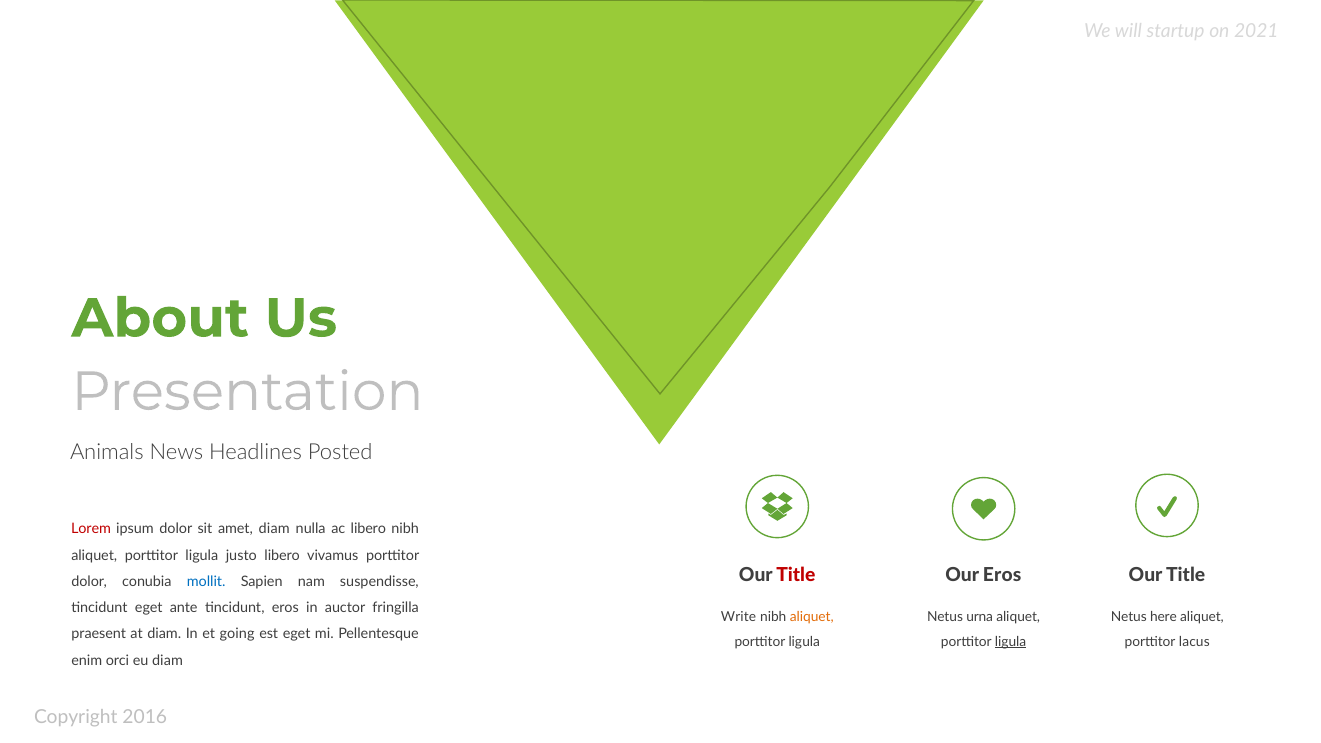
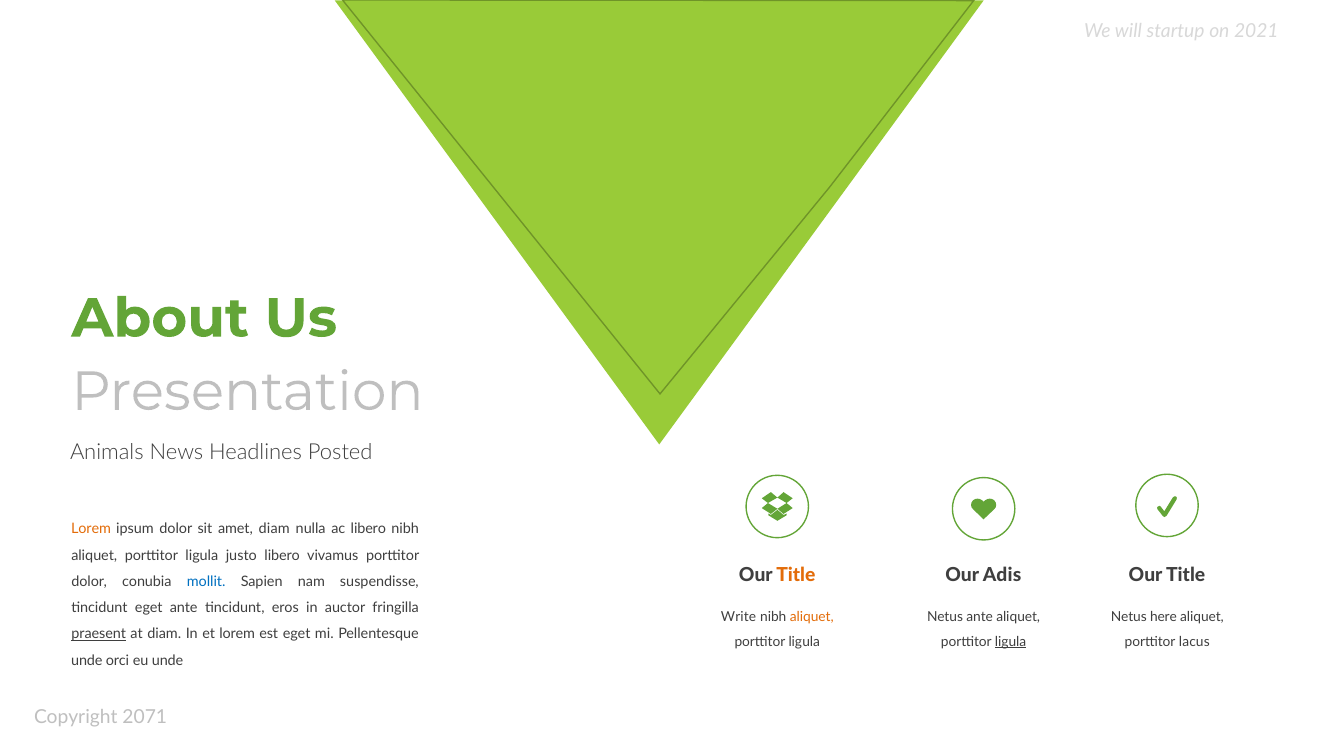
Lorem colour: red -> orange (91, 529)
Title colour: red -> orange (796, 575)
Our Eros: Eros -> Adis (1002, 575)
Netus urna: urna -> ante (980, 617)
praesent underline: none -> present (99, 634)
et going: going -> lorem (237, 634)
enim: enim -> unde (87, 661)
eu diam: diam -> unde (168, 661)
2016: 2016 -> 2071 (145, 717)
